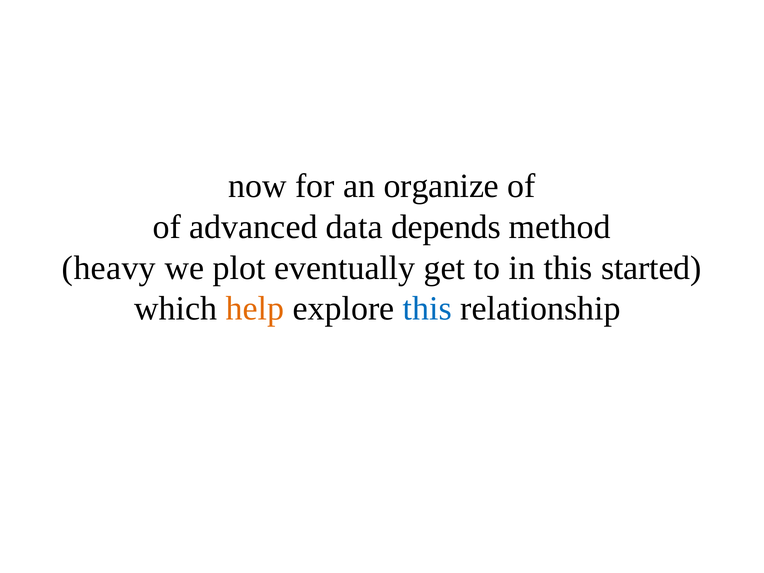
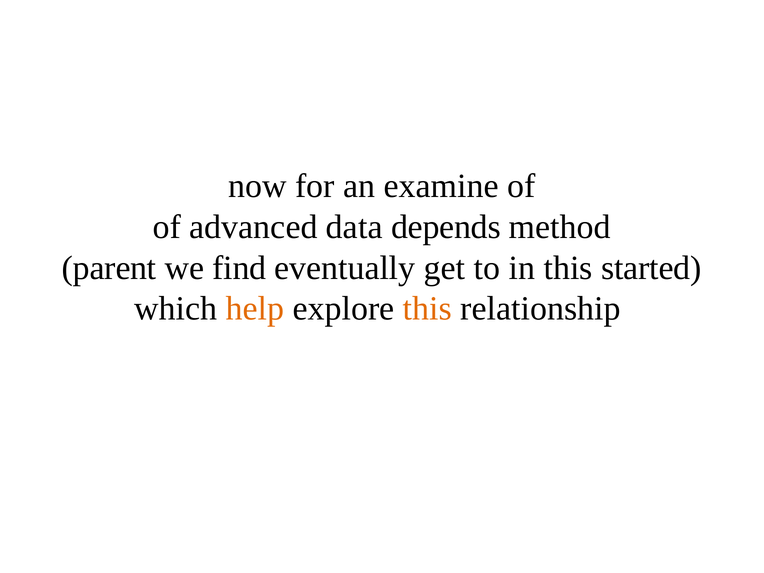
organize: organize -> examine (441, 186)
heavy: heavy -> parent (109, 268)
plot: plot -> find (239, 268)
this colour: blue -> orange (427, 309)
